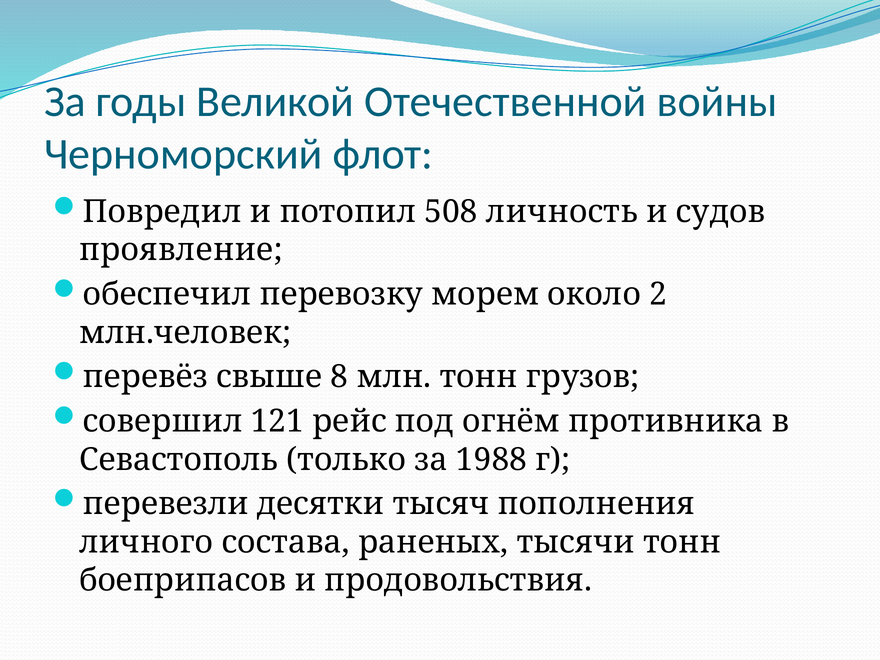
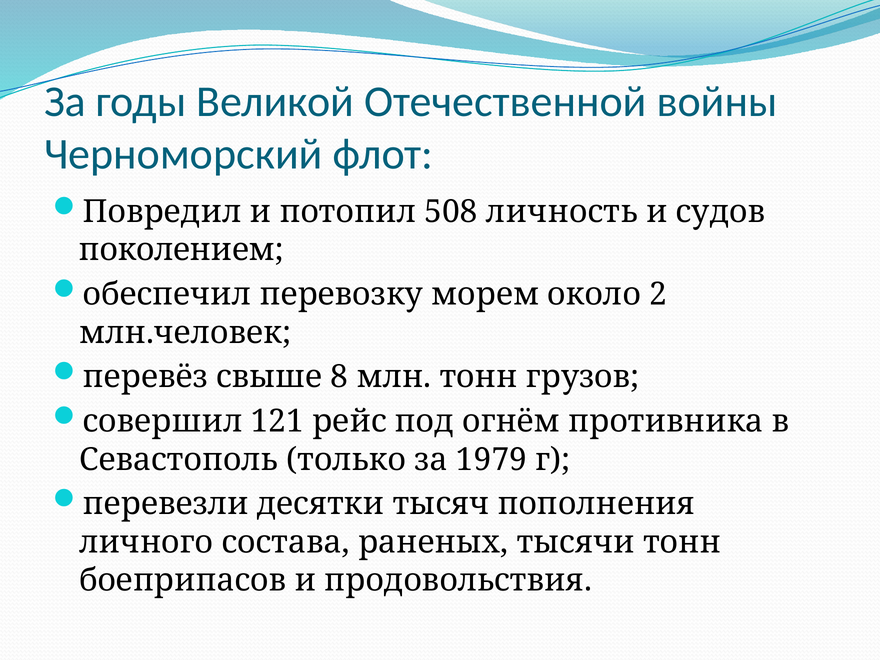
проявление: проявление -> поколением (181, 250)
1988: 1988 -> 1979 (491, 460)
